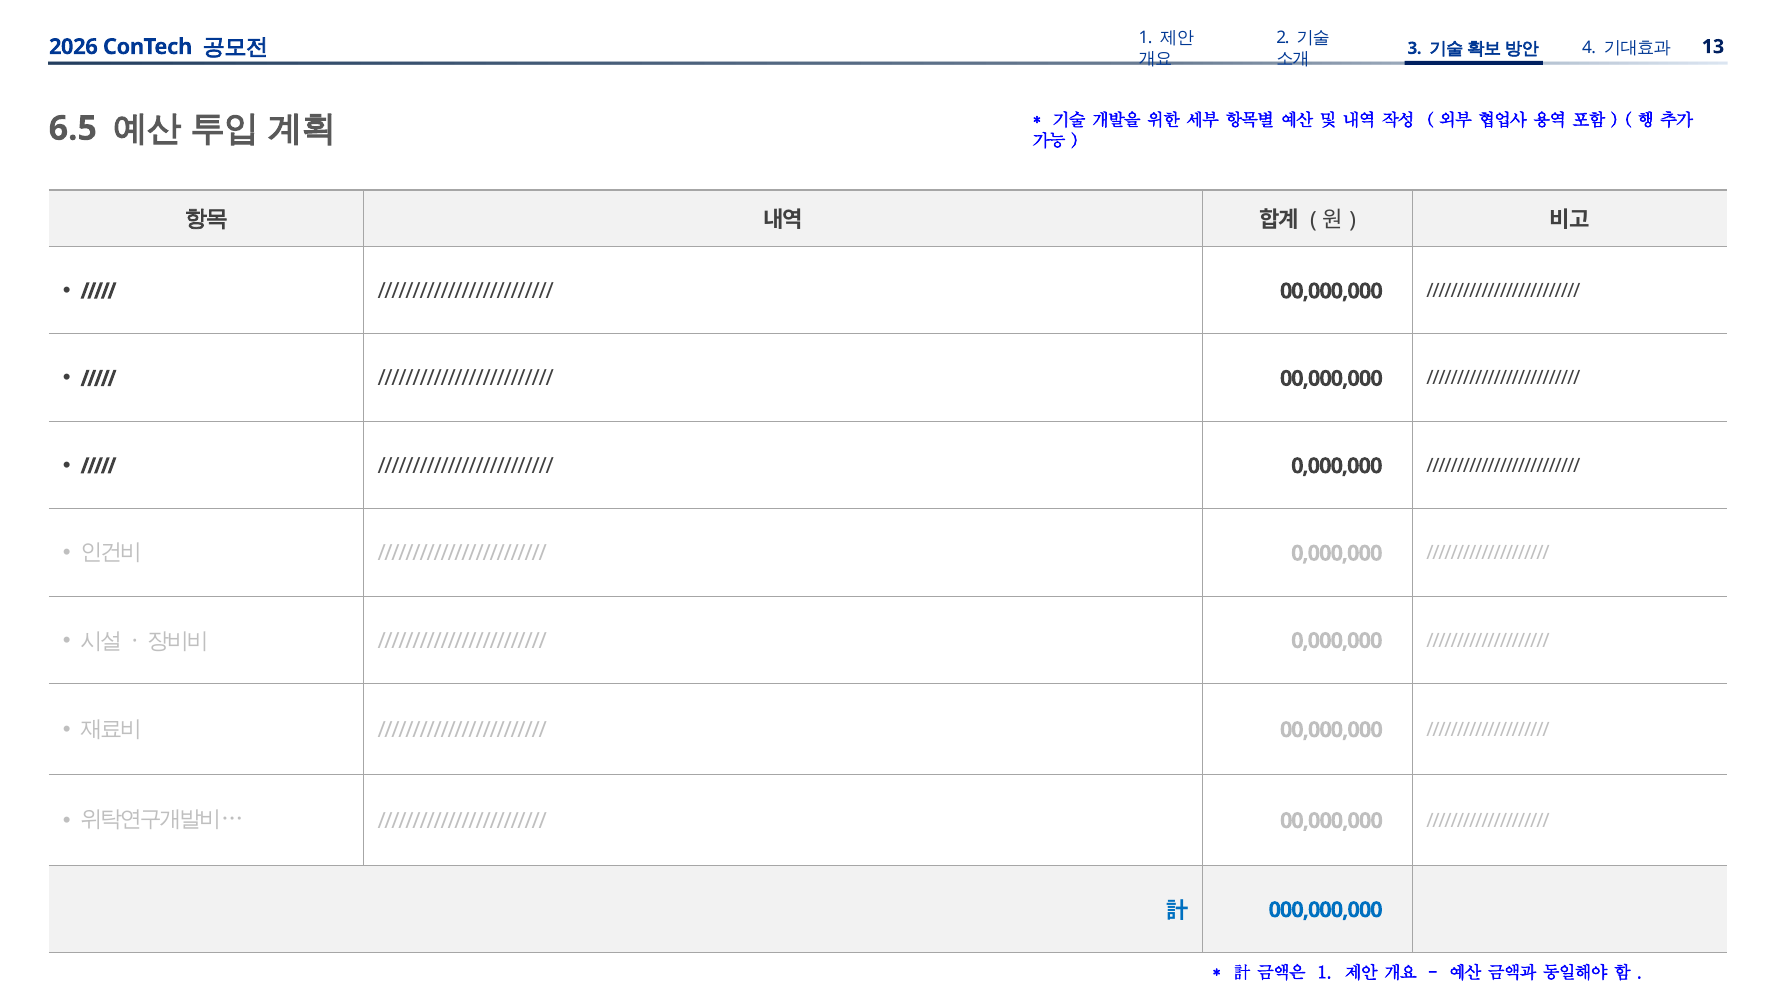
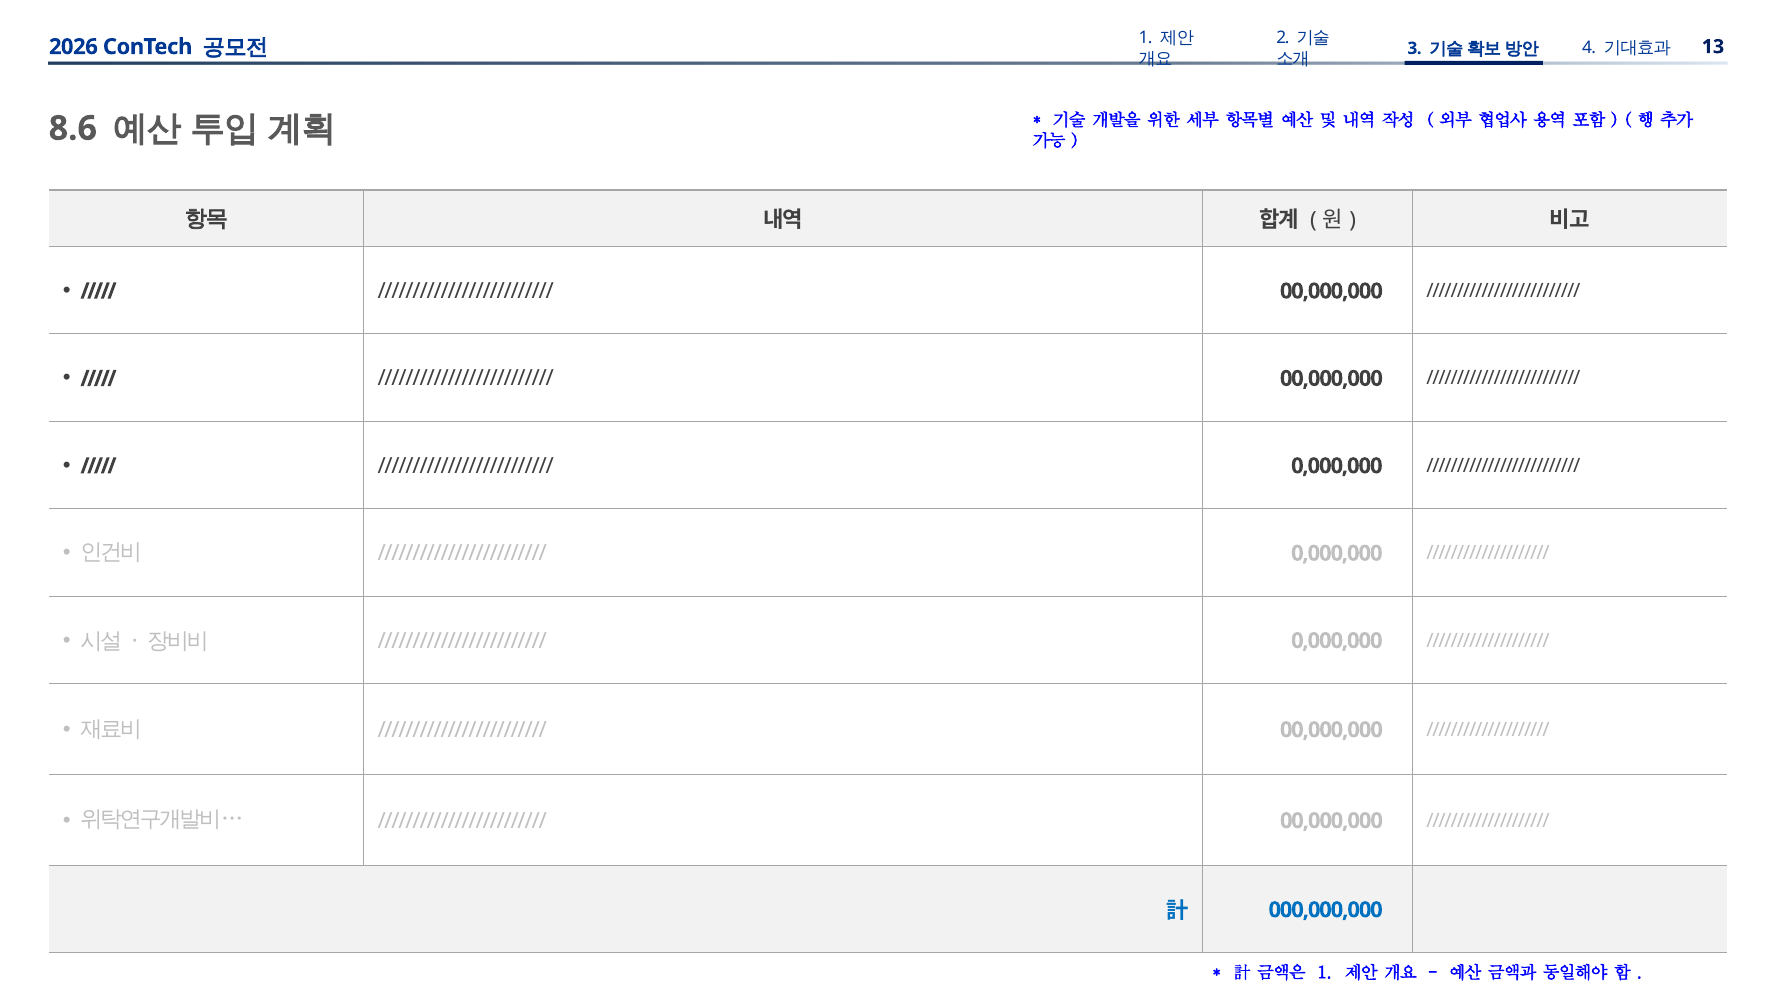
6.5: 6.5 -> 8.6 (73, 128)
